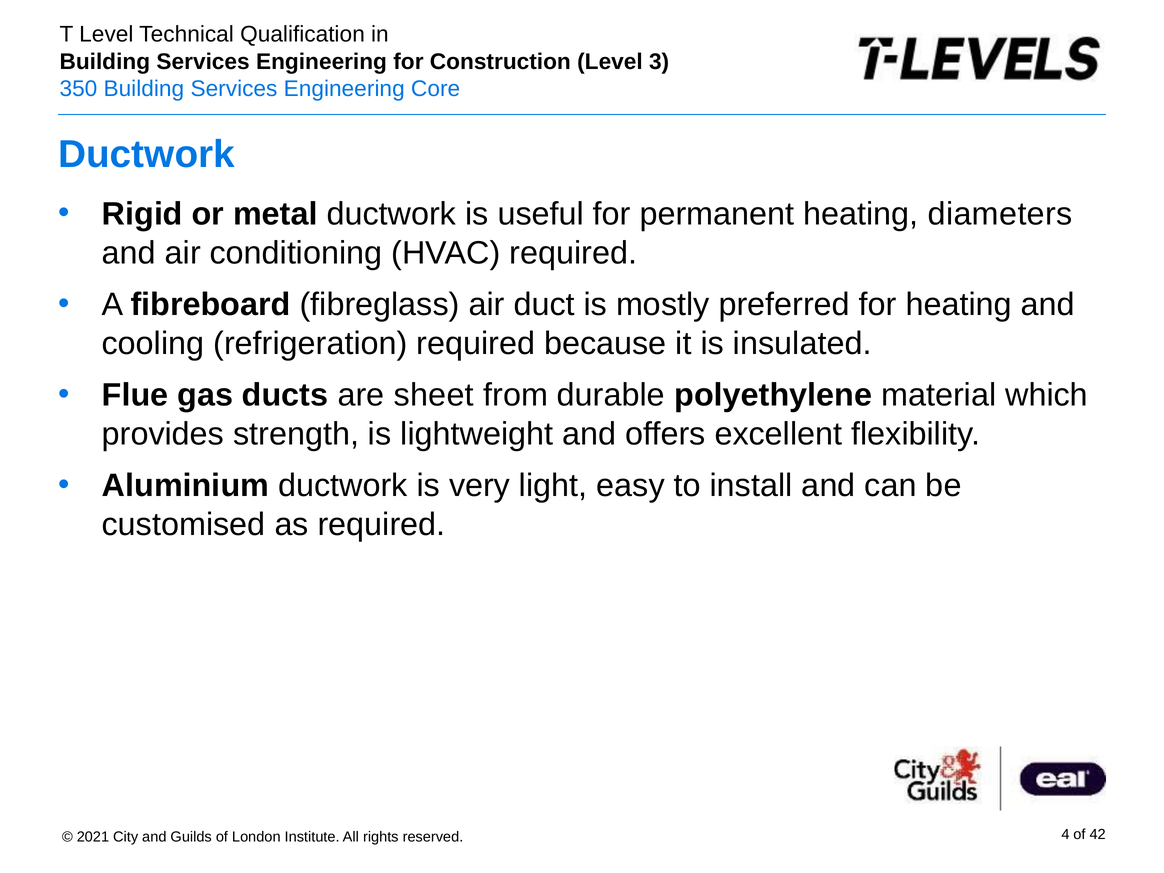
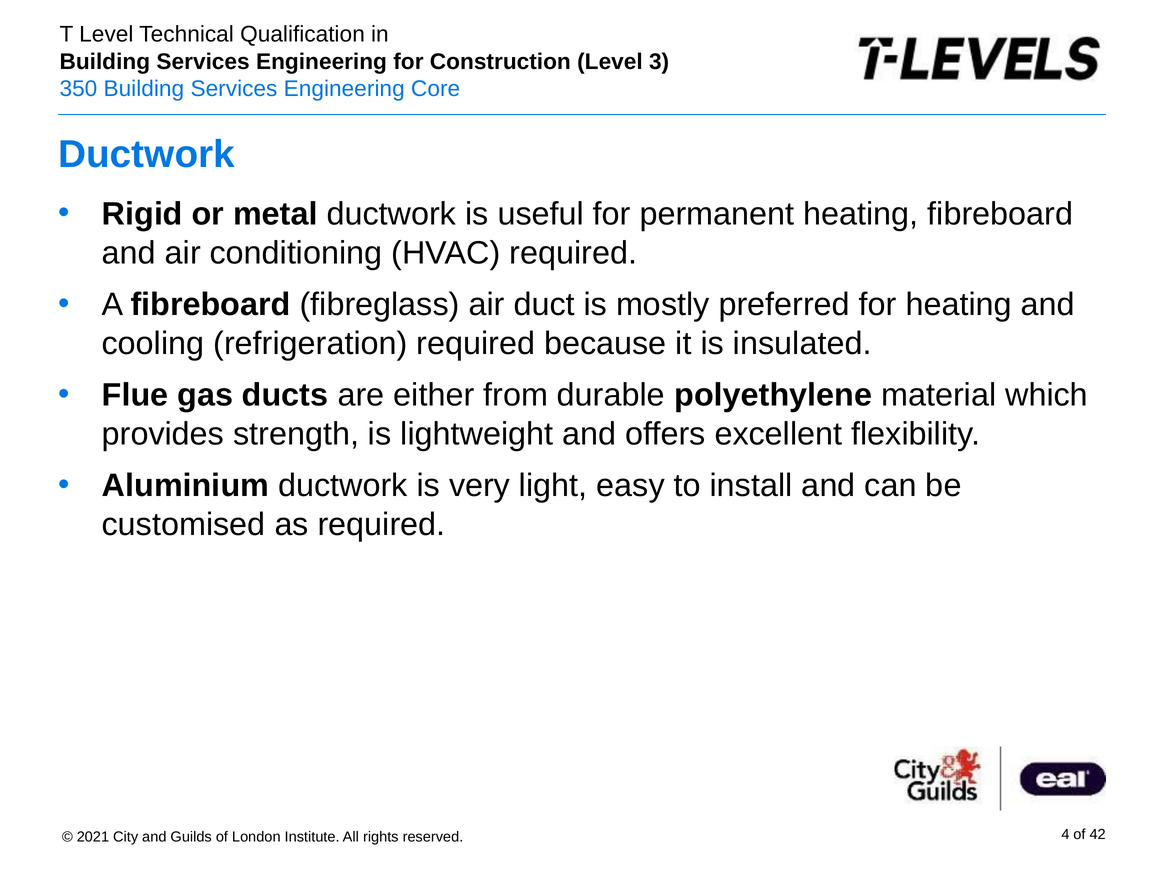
heating diameters: diameters -> fibreboard (1000, 214)
sheet: sheet -> either (434, 395)
